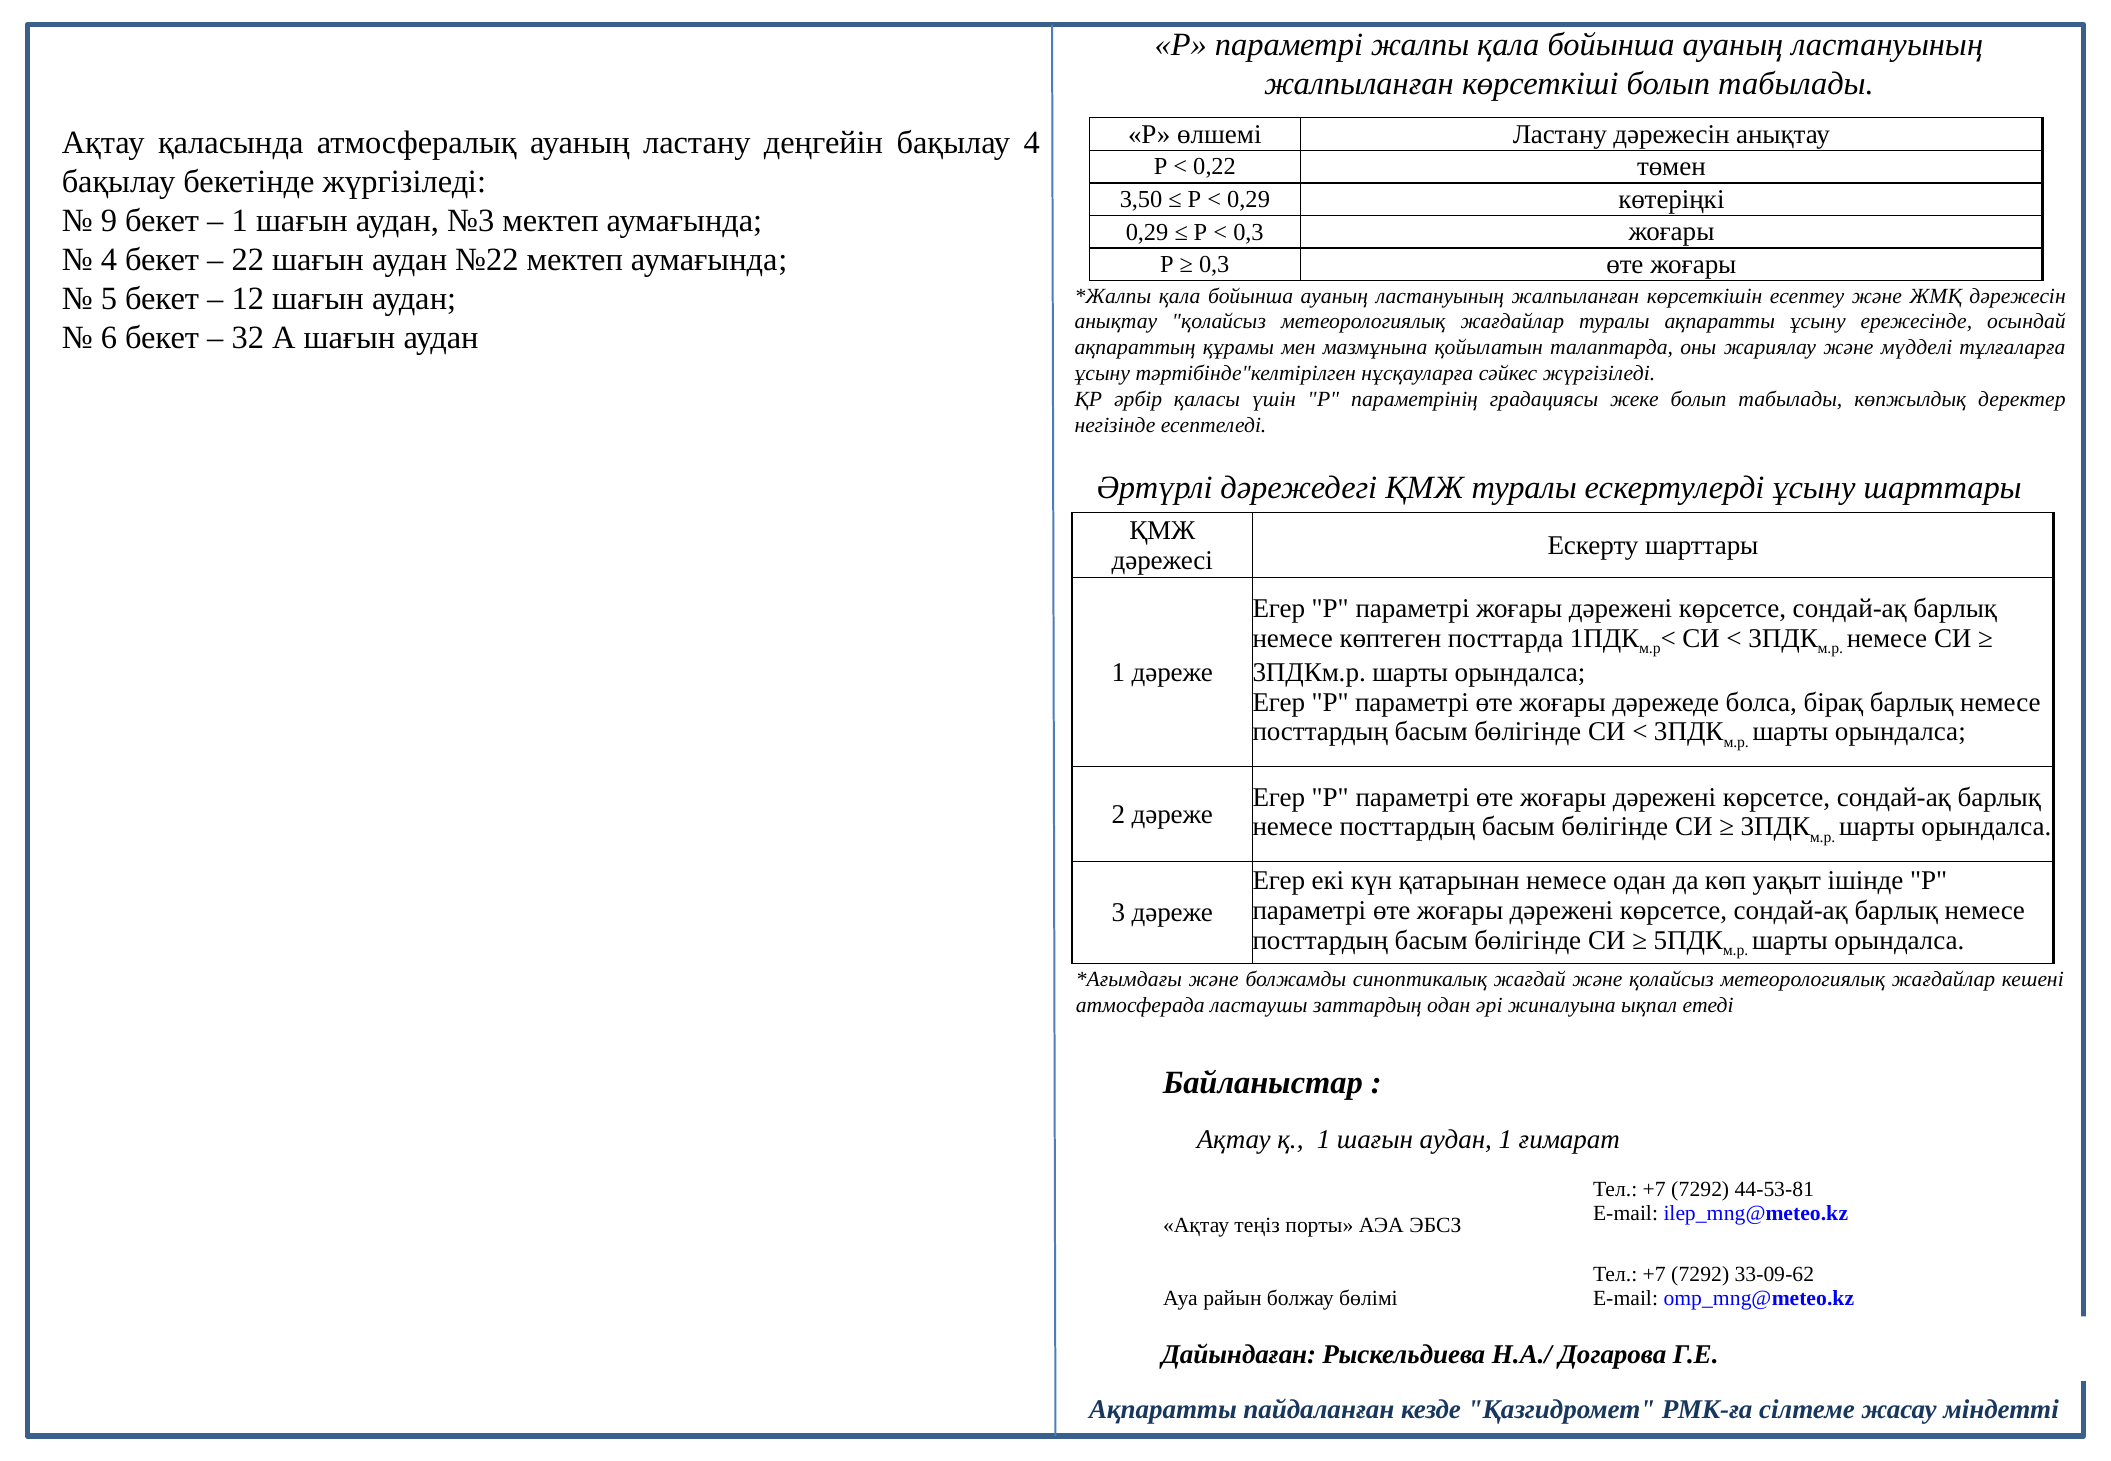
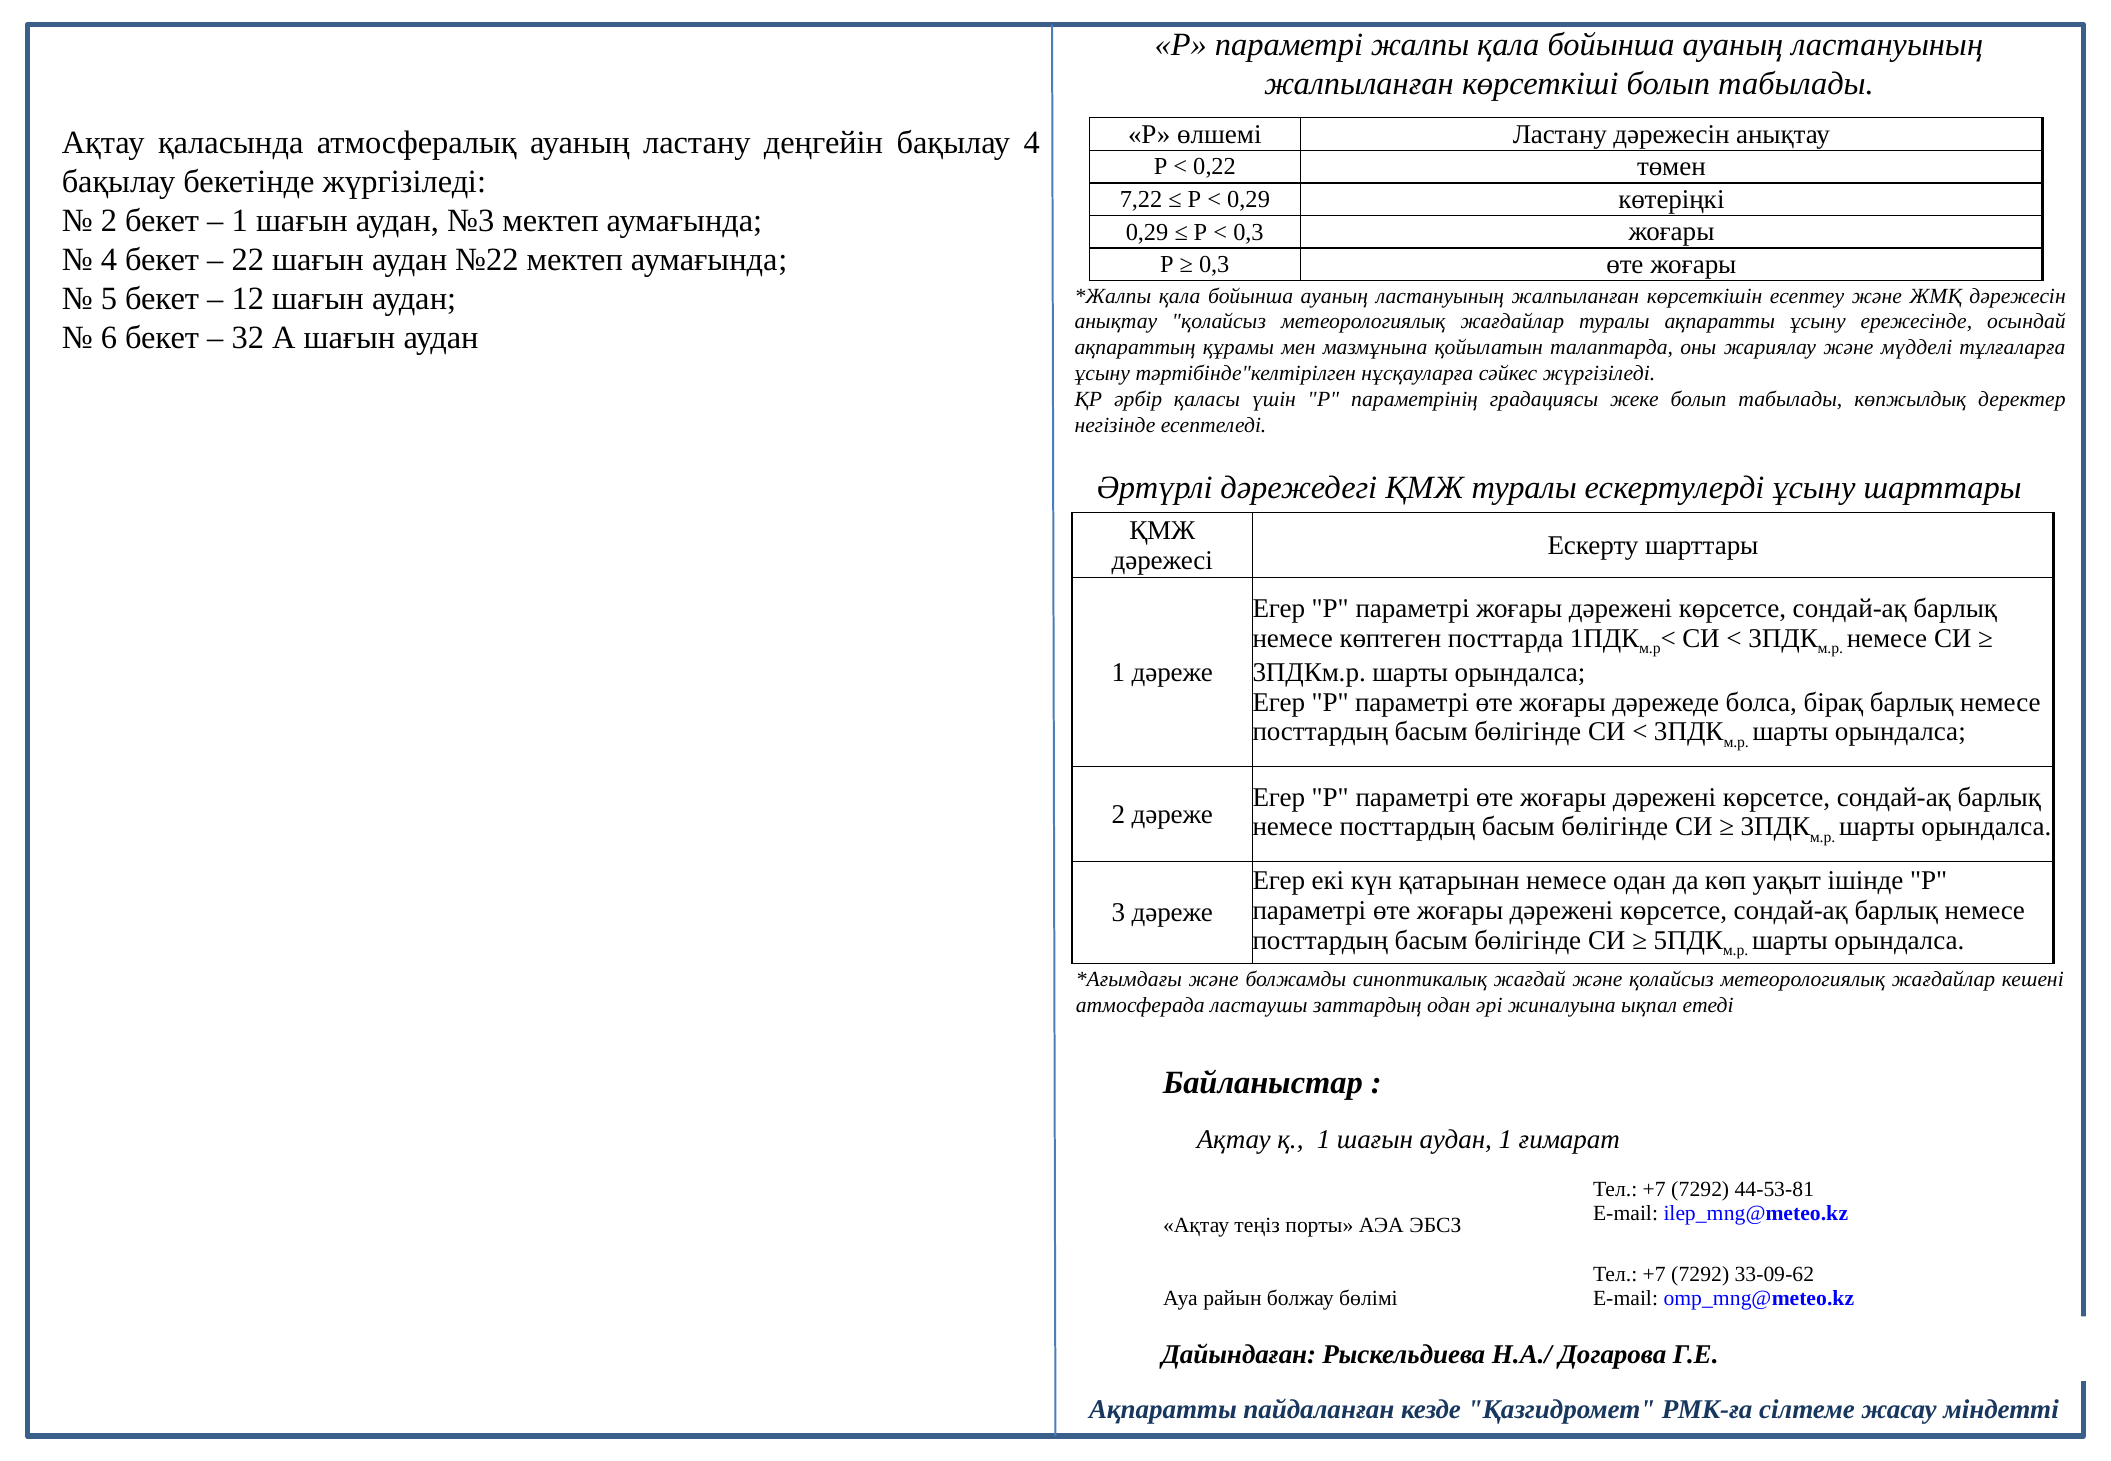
3,50: 3,50 -> 7,22 (1141, 199)
9: 9 -> 2 (109, 221)
